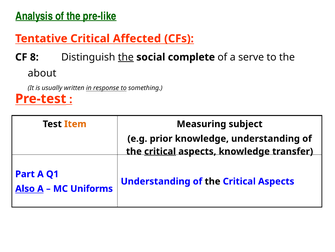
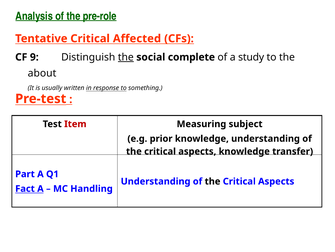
pre-like: pre-like -> pre-role (100, 16)
8: 8 -> 9 (34, 57)
serve: serve -> study (251, 57)
Item colour: orange -> red (75, 124)
critical underline: present -> none (160, 151)
Also: Also -> Fact (25, 188)
Uniforms: Uniforms -> Handling (92, 188)
